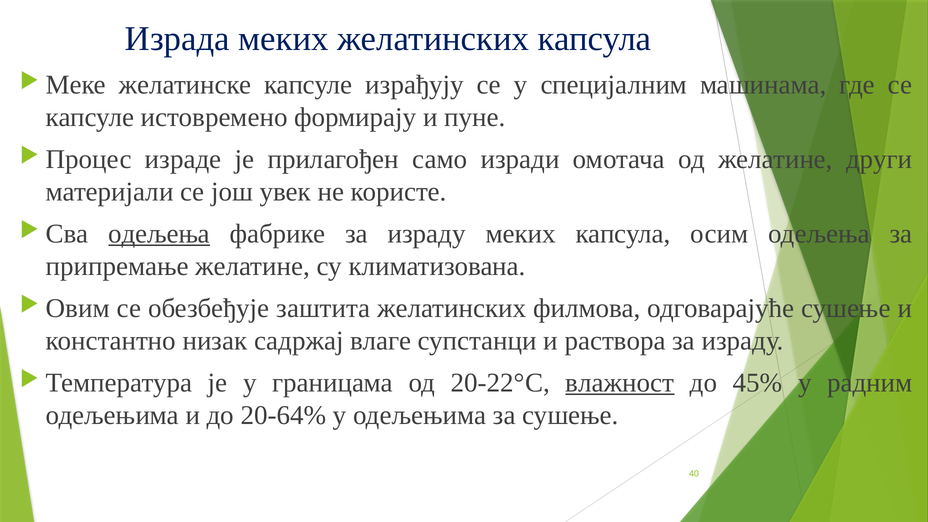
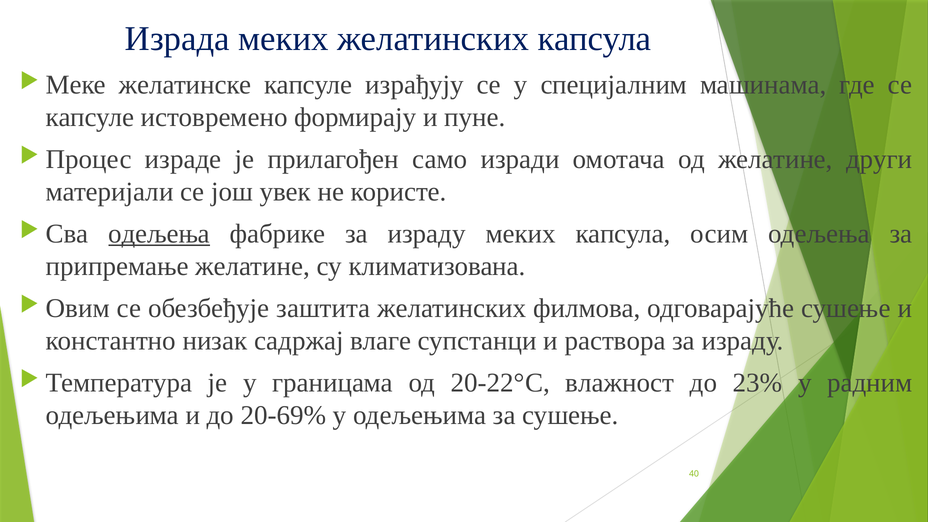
влажност underline: present -> none (620, 383)
45%: 45% -> 23% (758, 383)
20-64%: 20-64% -> 20-69% (284, 415)
